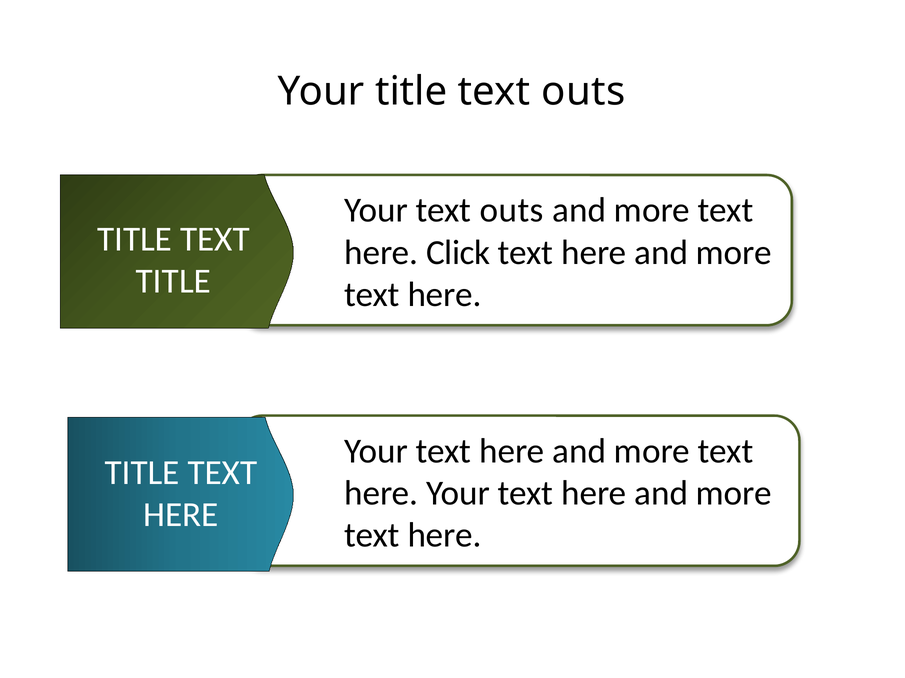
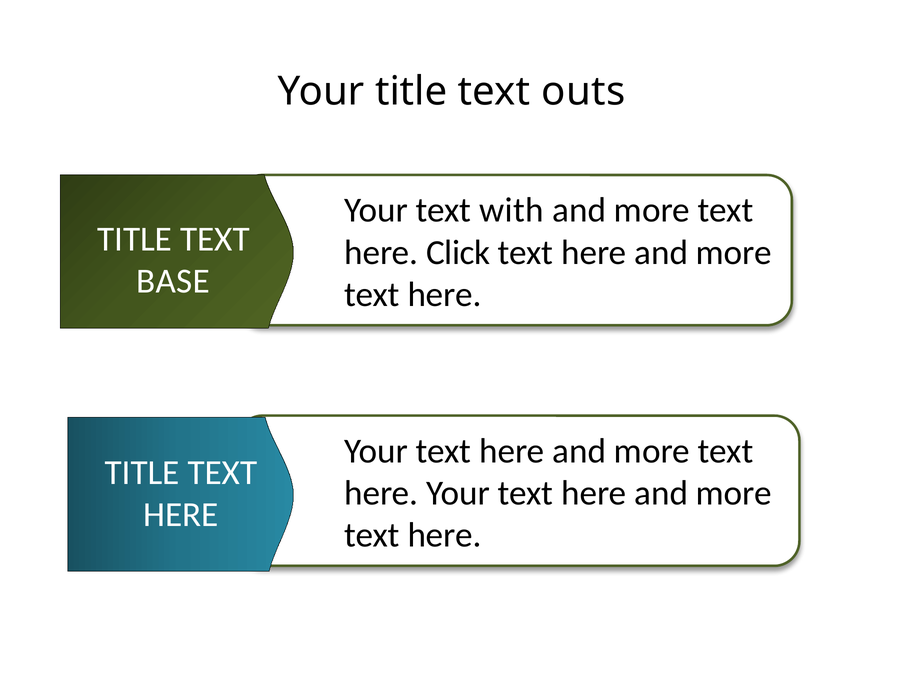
outs: outs -> with (512, 211)
TITLE: TITLE -> BASE (173, 281)
